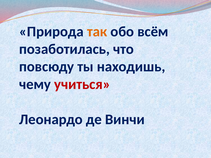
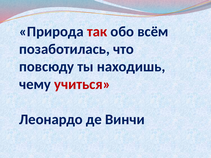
так colour: orange -> red (97, 32)
